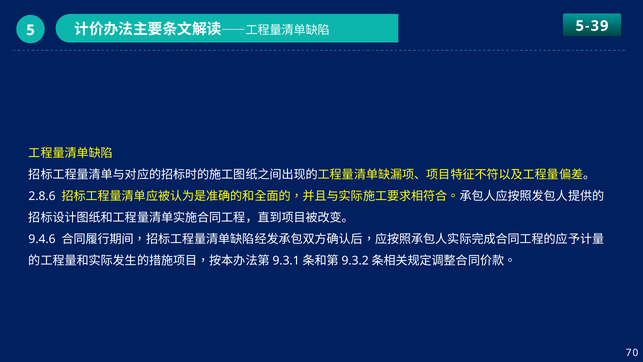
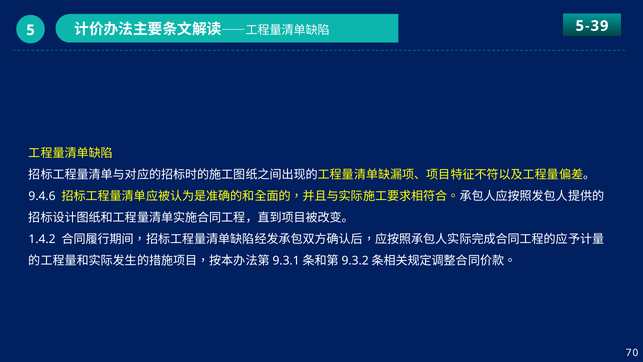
2.8.6: 2.8.6 -> 9.4.6 (42, 196)
9.4.6: 9.4.6 -> 1.4.2 (42, 239)
